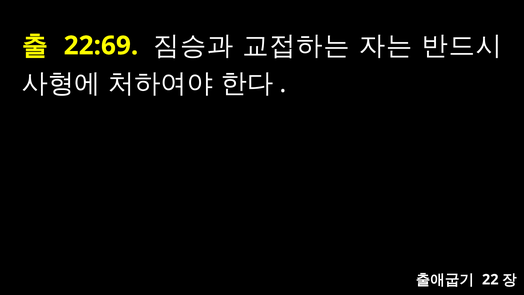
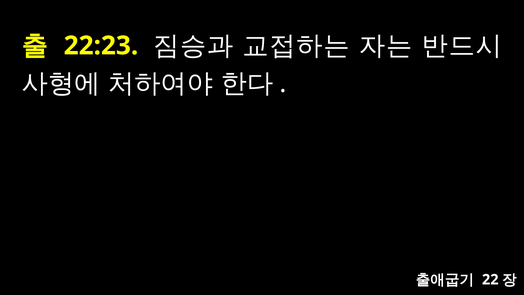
22:69: 22:69 -> 22:23 (101, 46)
